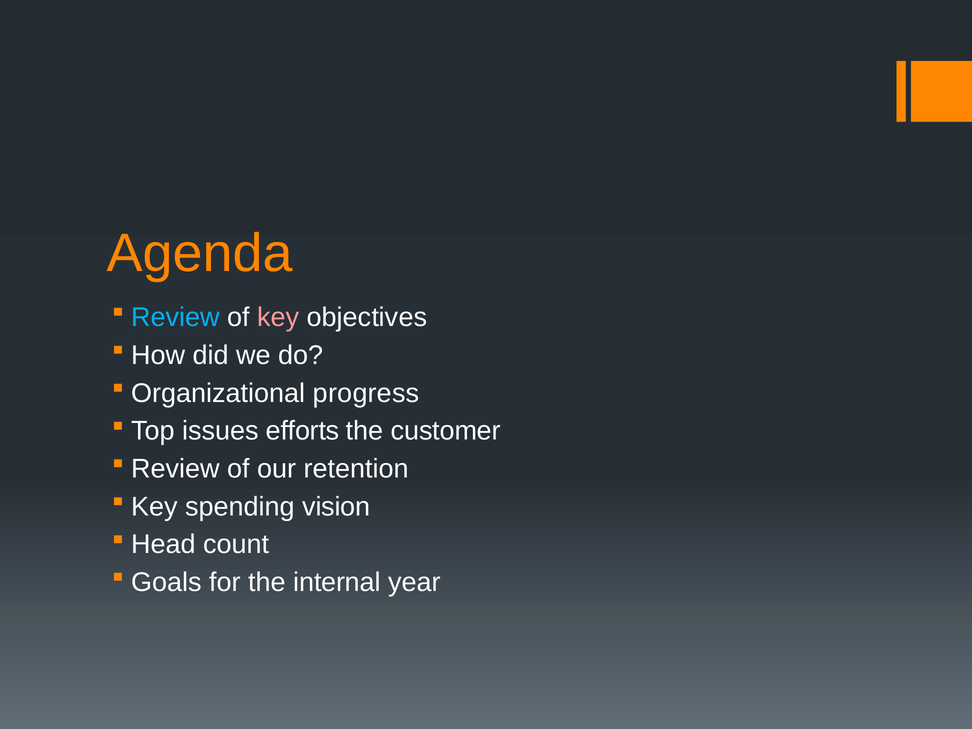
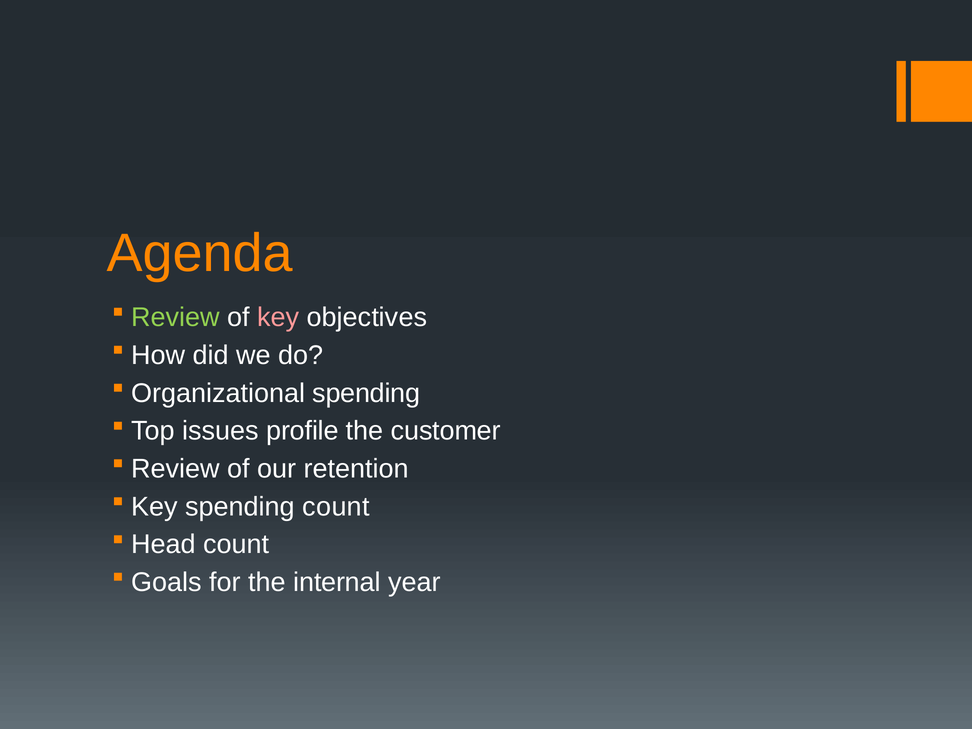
Review colour: light blue -> light green (175, 317)
Organizational progress: progress -> spending (366, 393)
efforts: efforts -> profile (303, 431)
spending vision: vision -> count (336, 507)
